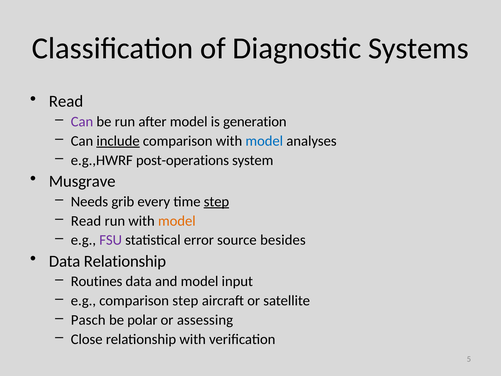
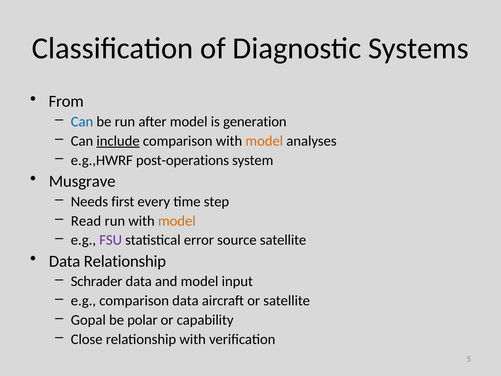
Read: Read -> From (66, 101)
Can colour: purple -> blue (82, 122)
model colour: blue -> orange (264, 141)
grib: grib -> first (123, 201)
step underline: present -> none (216, 201)
source besides: besides -> satellite (283, 240)
Routines: Routines -> Schrader (97, 281)
comparison step: step -> data (185, 301)
Pasch: Pasch -> Gopal (88, 320)
assessing: assessing -> capability (205, 320)
